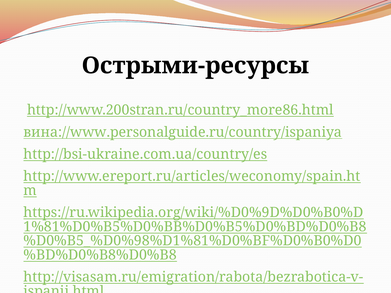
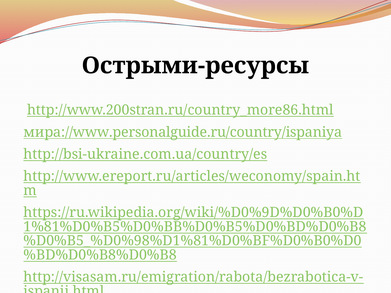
вина://www.personalguide.ru/country/ispaniya: вина://www.personalguide.ru/country/ispaniya -> мира://www.personalguide.ru/country/ispaniya (183, 132)
